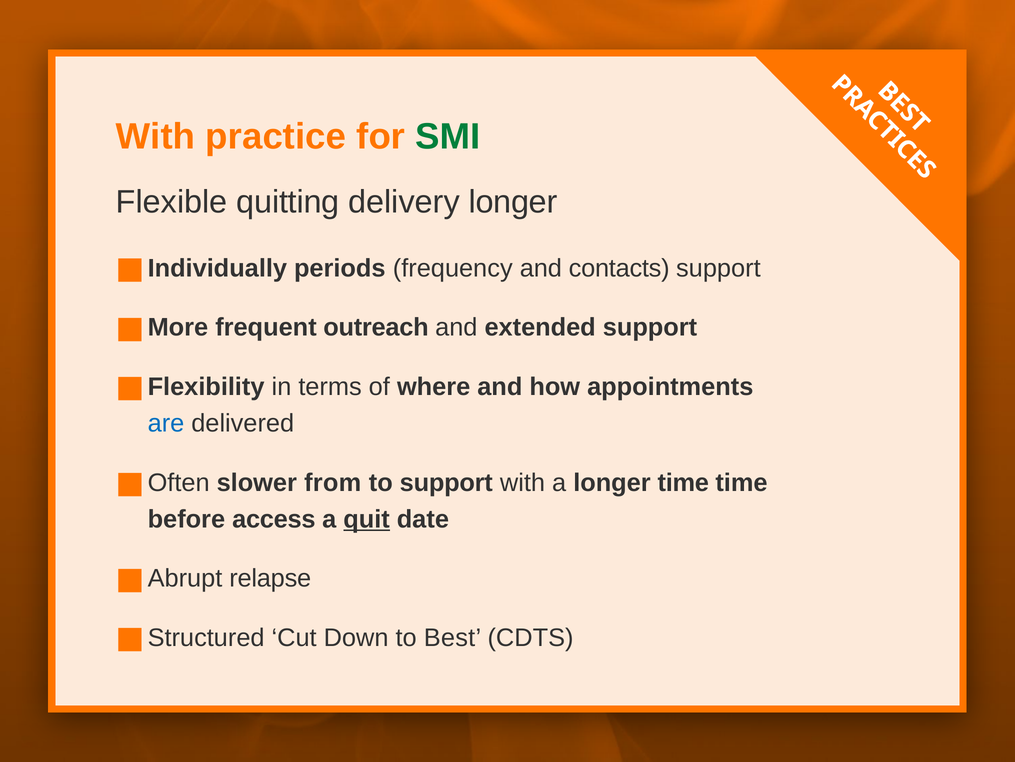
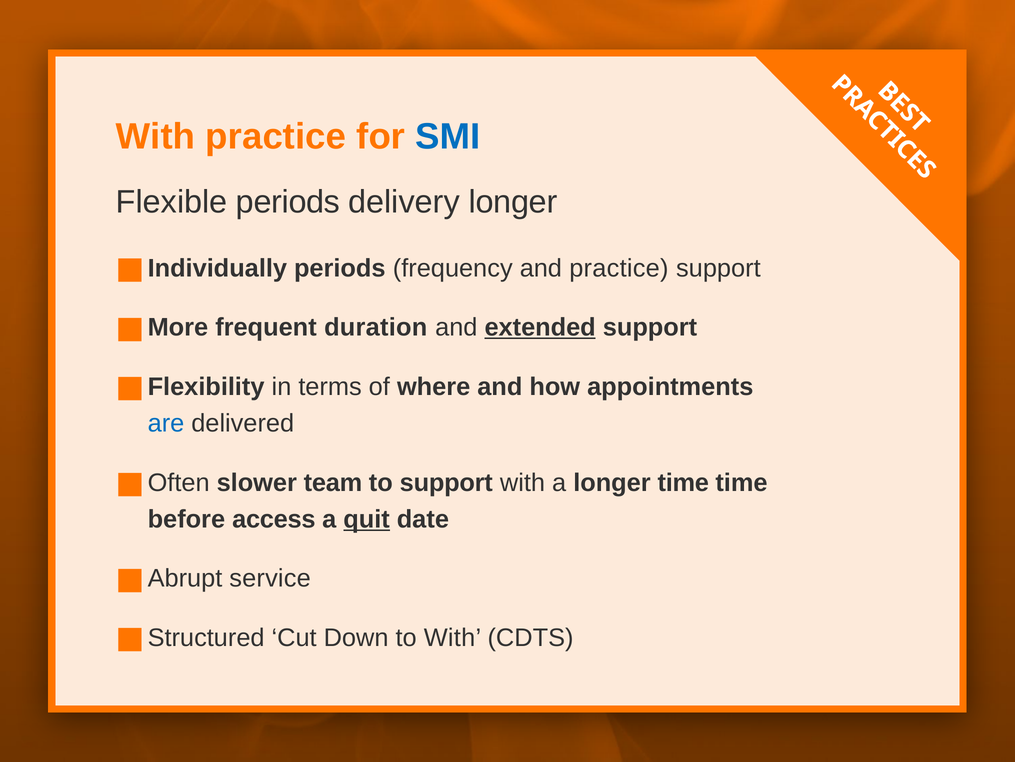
SMI colour: green -> blue (448, 137)
Flexible quitting: quitting -> periods (288, 202)
and contacts: contacts -> practice (619, 268)
outreach: outreach -> duration (376, 327)
extended underline: none -> present (540, 327)
from: from -> team (333, 482)
relapse: relapse -> service (270, 578)
to Best: Best -> With (452, 637)
